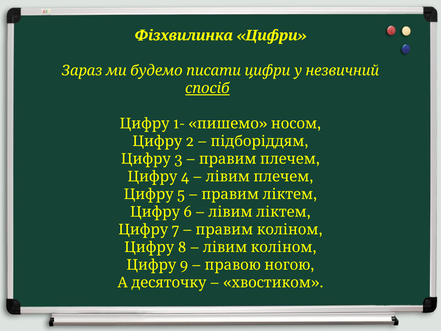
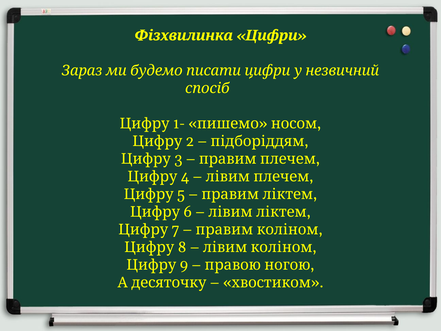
спосіб underline: present -> none (207, 88)
